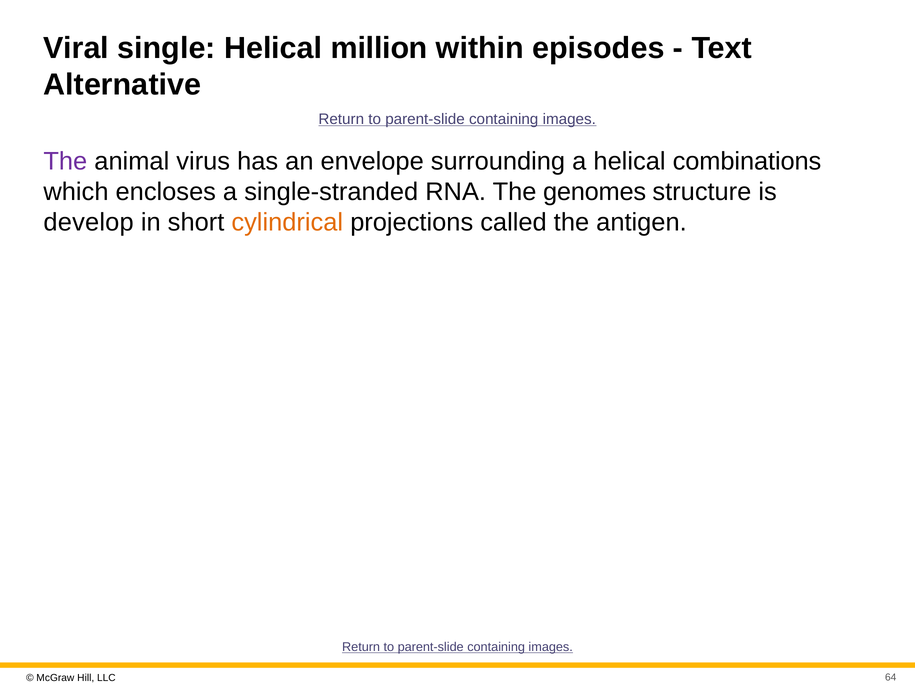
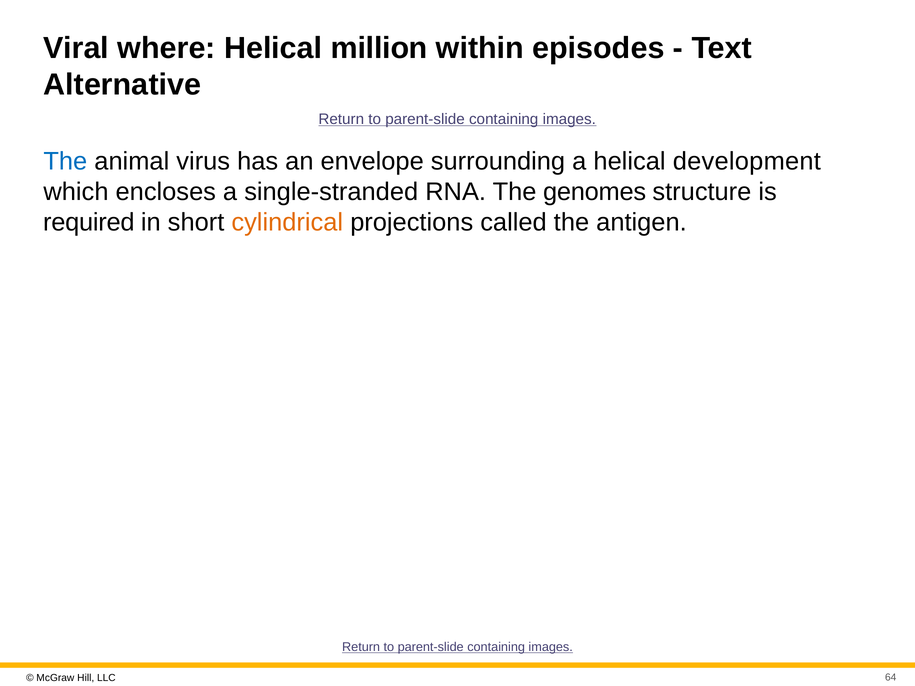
single: single -> where (167, 48)
The colour: purple -> blue (65, 161)
combinations: combinations -> development (747, 161)
develop: develop -> required (89, 222)
